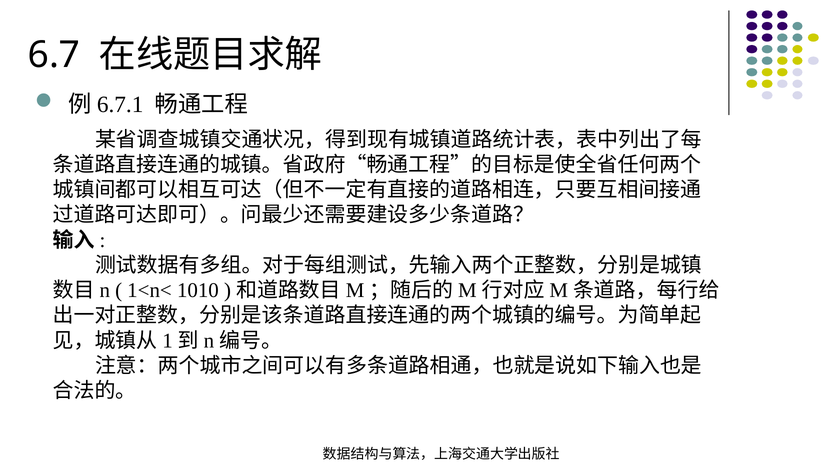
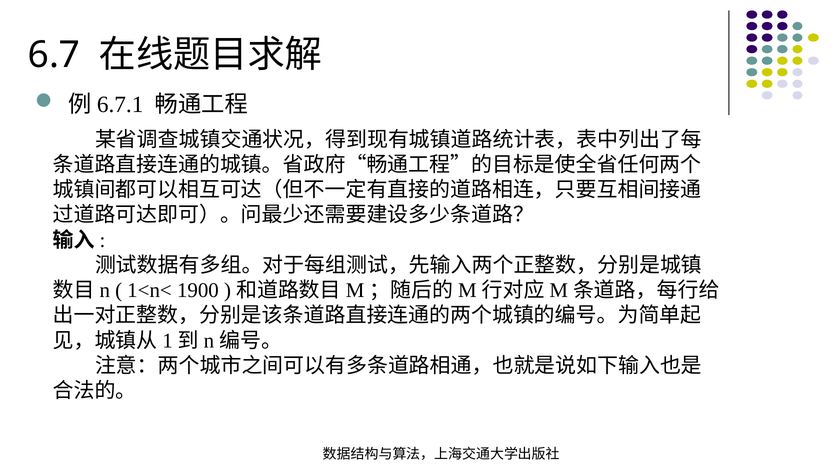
1010: 1010 -> 1900 (198, 290)
